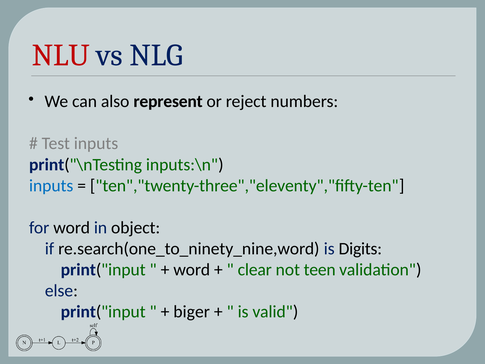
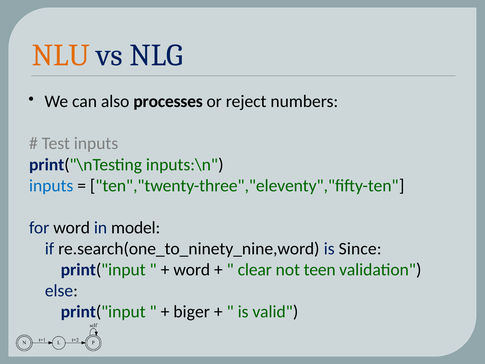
NLU colour: red -> orange (61, 55)
represent: represent -> processes (168, 101)
object: object -> model (136, 227)
Digits: Digits -> Since (360, 248)
